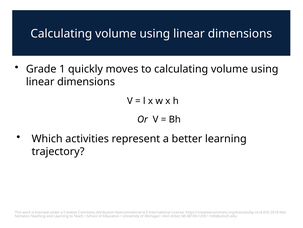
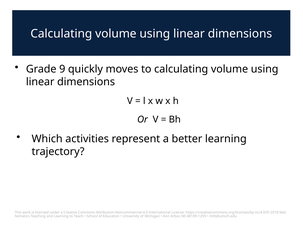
1: 1 -> 9 (62, 69)
